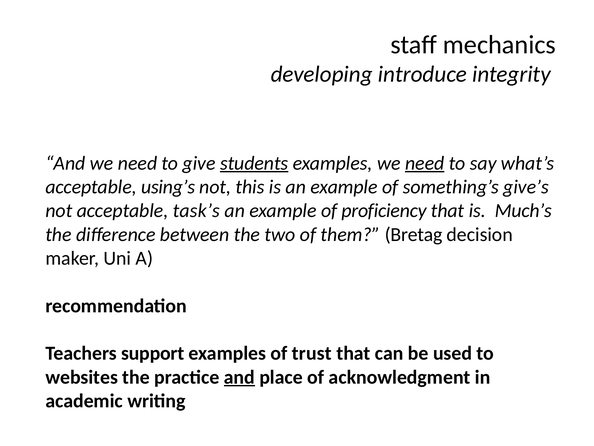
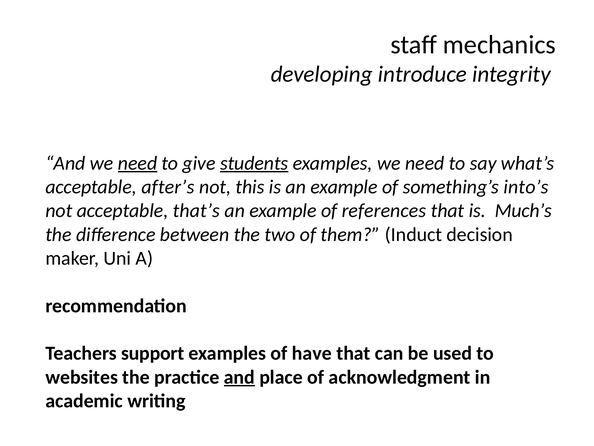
need underline: none -> present (138, 163)
need underline: present -> none (425, 163)
using’s: using’s -> after’s (168, 187)
give’s: give’s -> into’s (526, 187)
task’s: task’s -> that’s (196, 210)
proficiency: proficiency -> references (384, 210)
Bretag: Bretag -> Induct (414, 234)
trust: trust -> have (312, 353)
